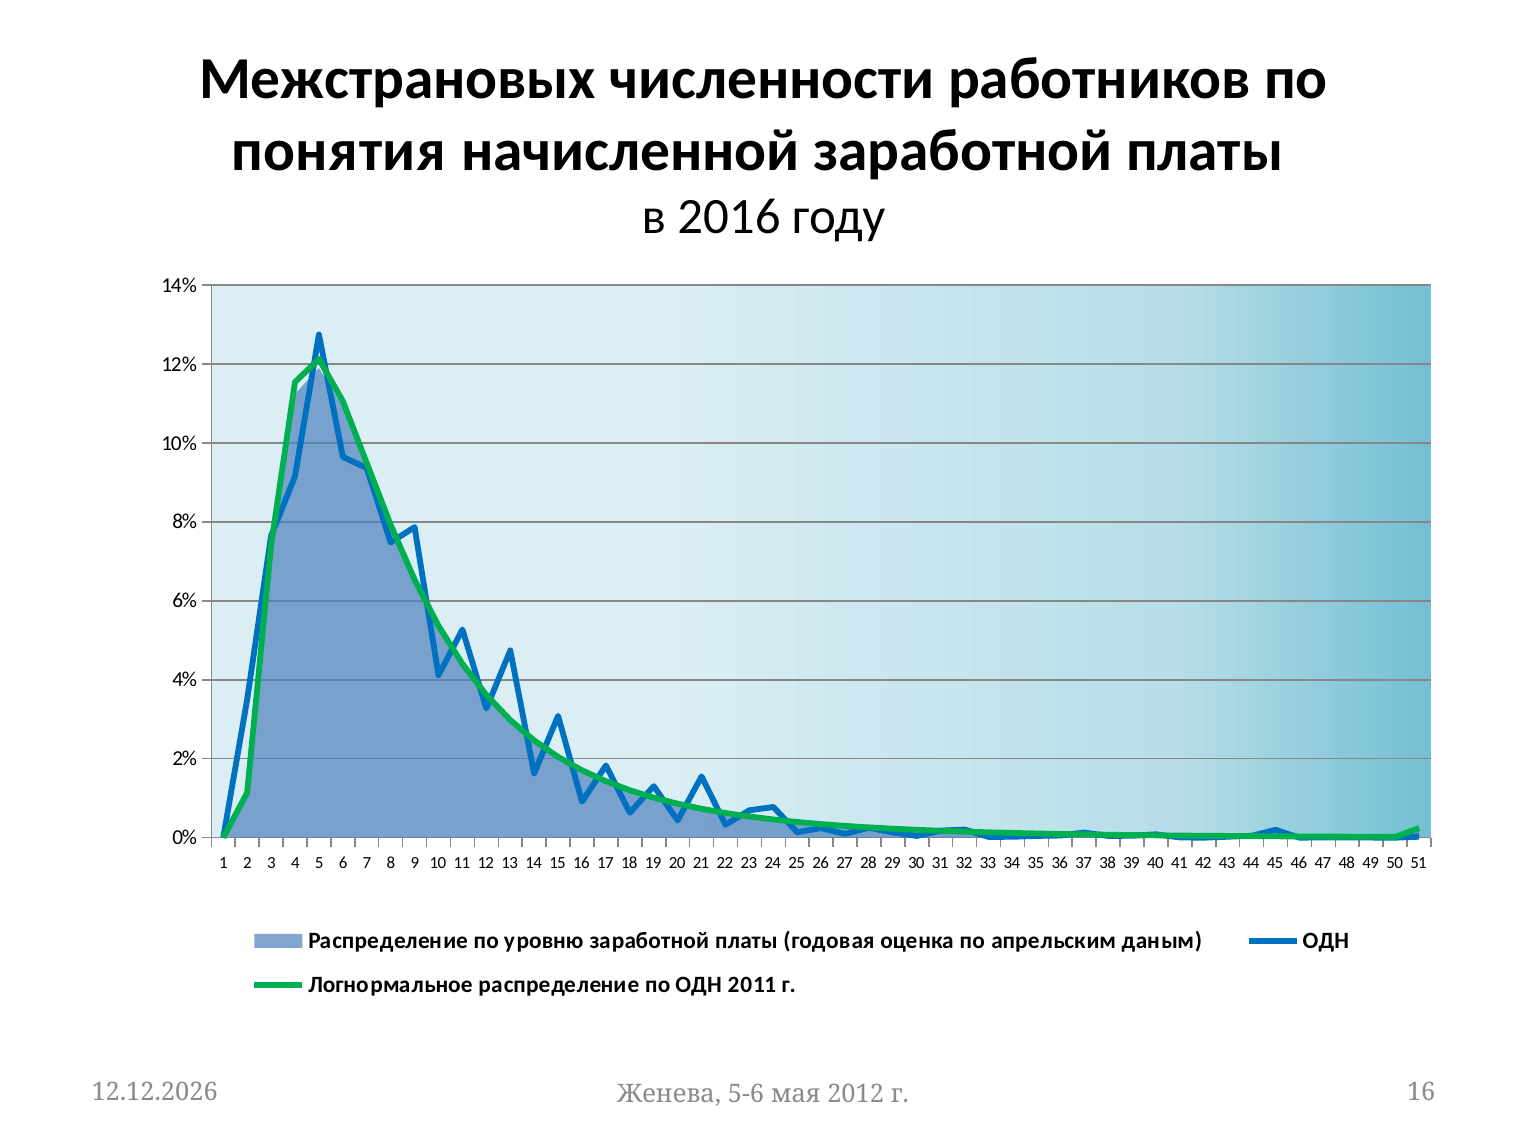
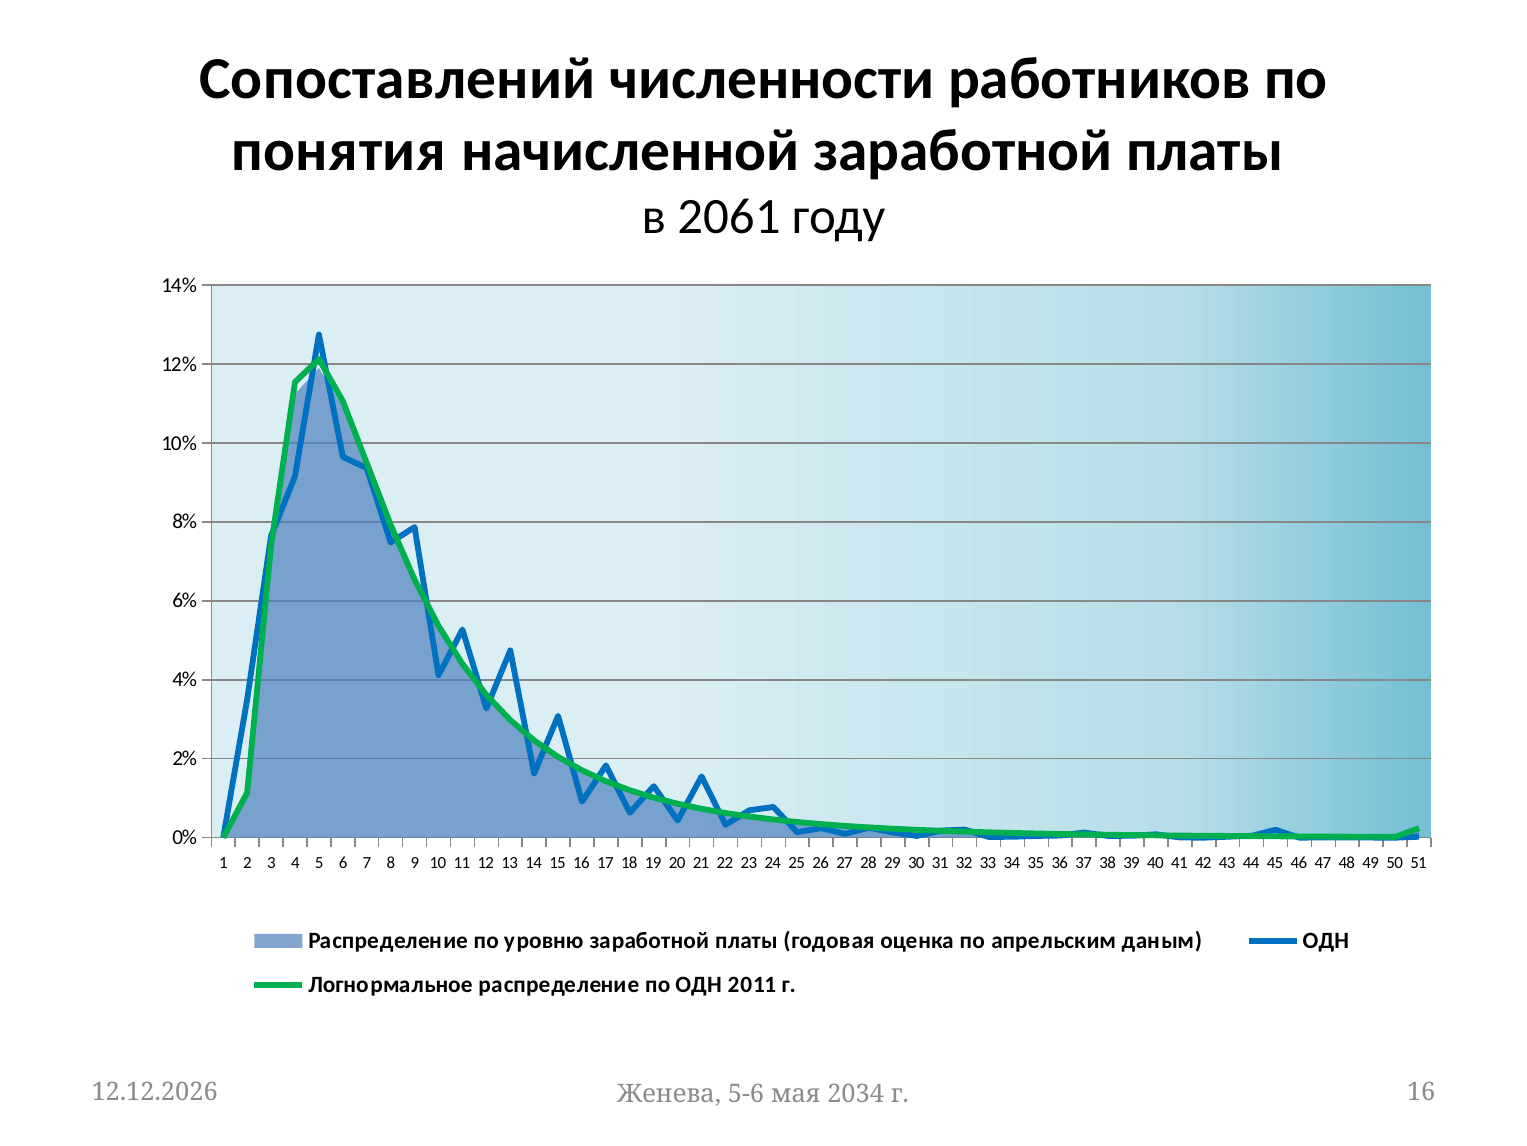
Межстрановых: Межстрановых -> Сопоставлений (397, 79)
2016: 2016 -> 2061 (729, 216)
2012: 2012 -> 2034 (856, 1094)
